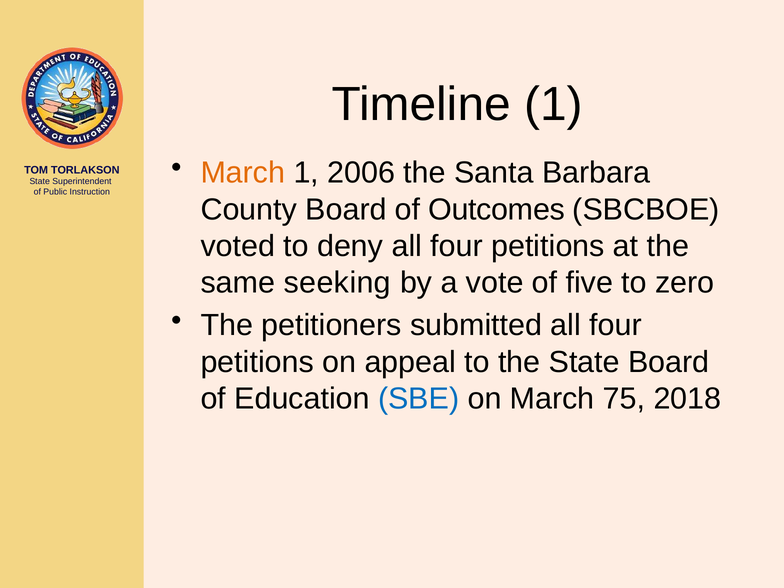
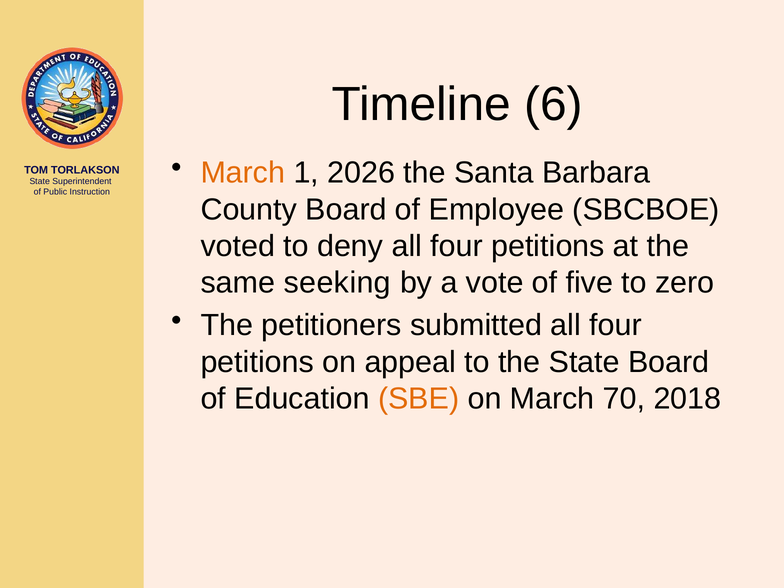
Timeline 1: 1 -> 6 (553, 105)
2006: 2006 -> 2026 (361, 173)
Outcomes: Outcomes -> Employee (496, 209)
SBE colour: blue -> orange (419, 399)
75: 75 -> 70 (624, 399)
